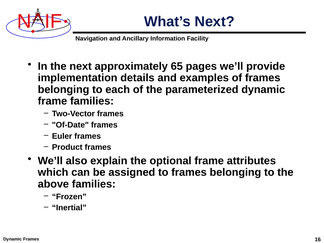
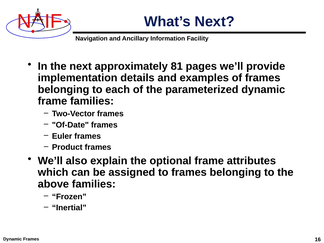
65: 65 -> 81 (177, 66)
